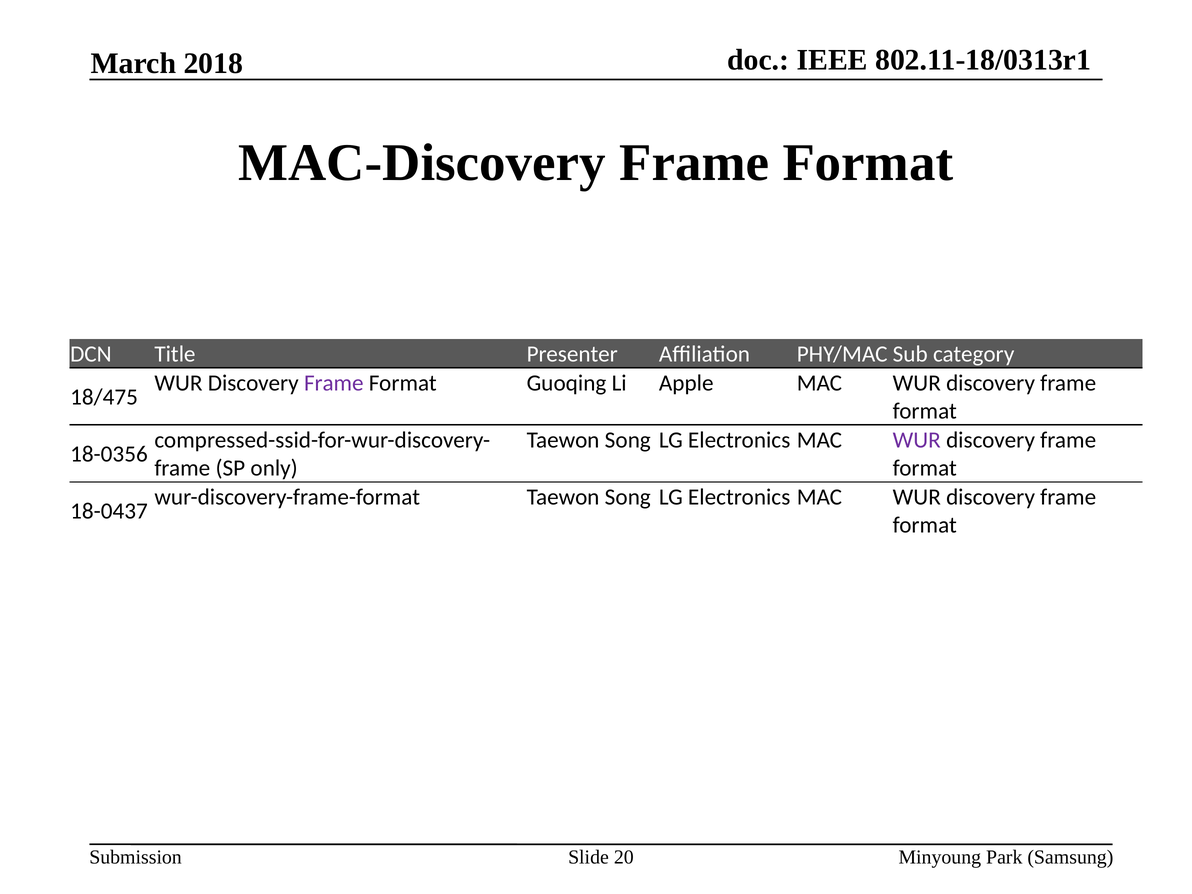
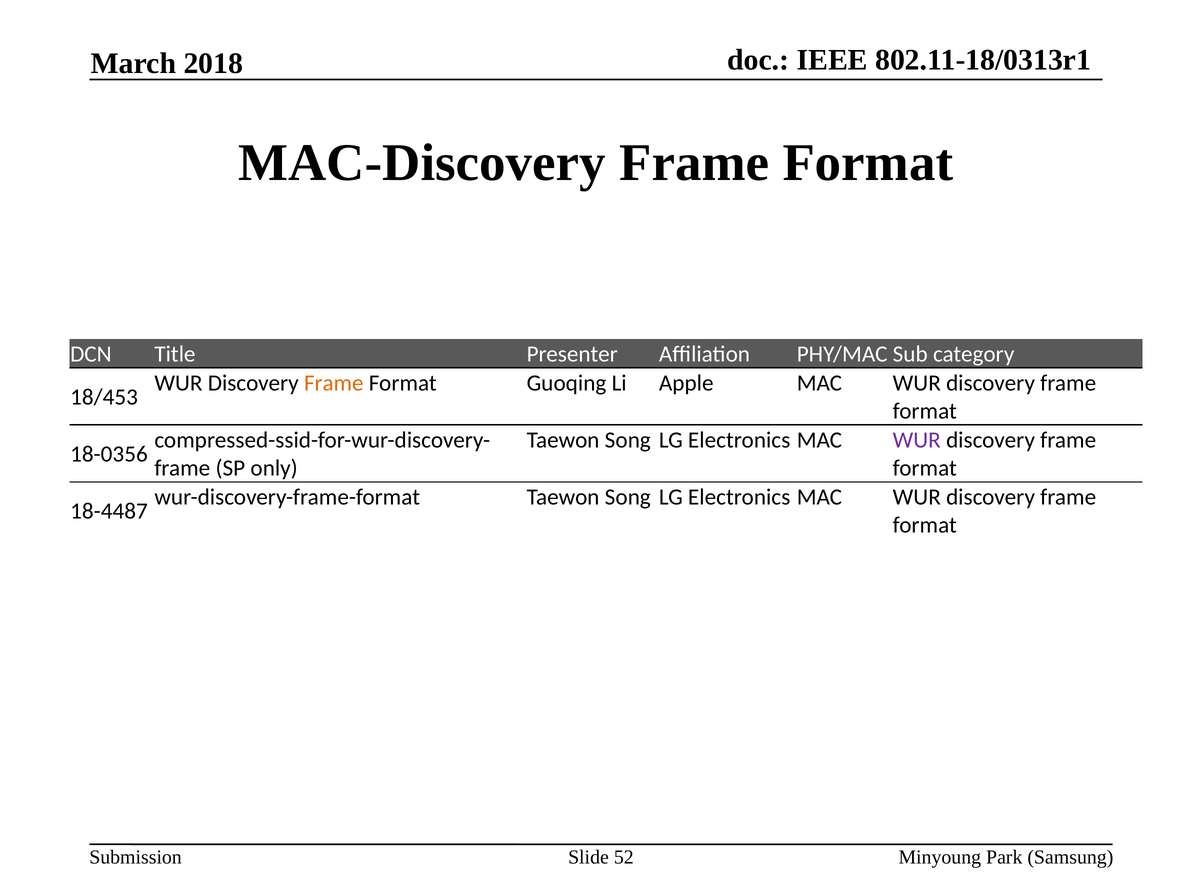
Frame colour: purple -> orange (334, 383)
18/475: 18/475 -> 18/453 (104, 397)
18-0437: 18-0437 -> 18-4487 (109, 511)
20: 20 -> 52 (624, 857)
